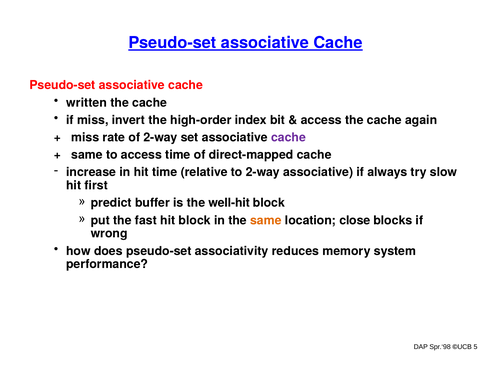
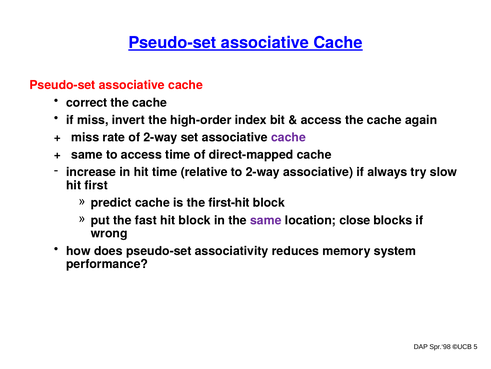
written: written -> correct (87, 102)
predict buffer: buffer -> cache (152, 202)
well-hit: well-hit -> first-hit (229, 202)
same colour: orange -> purple (266, 220)
